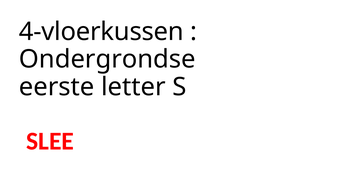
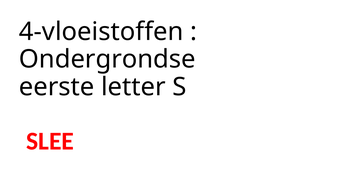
4-vloerkussen: 4-vloerkussen -> 4-vloeistoffen (101, 32)
